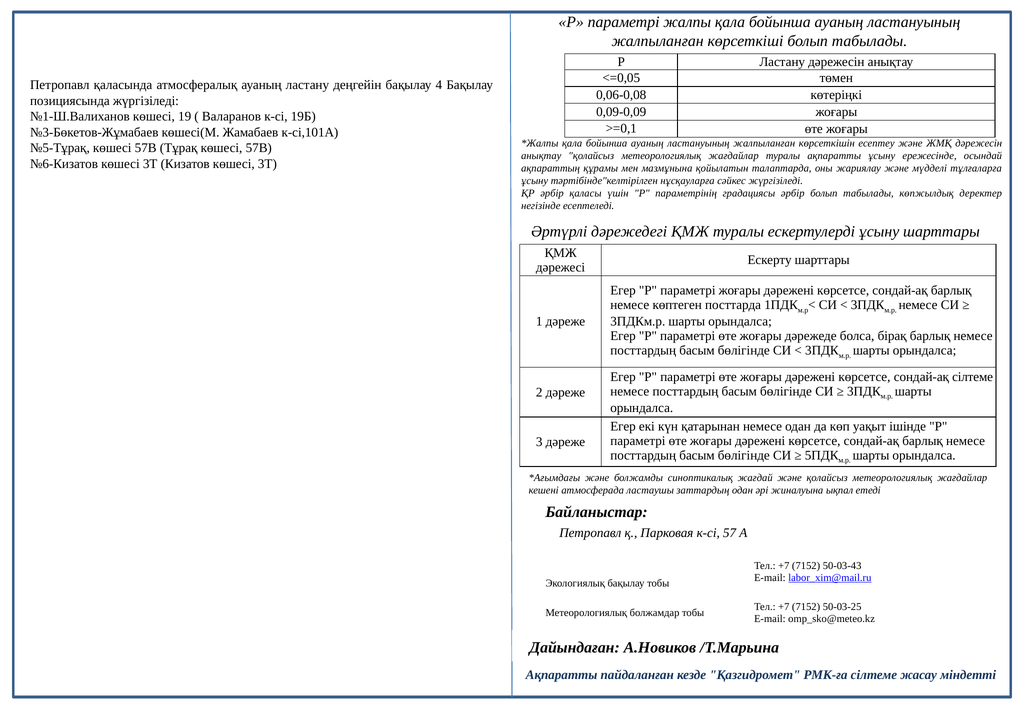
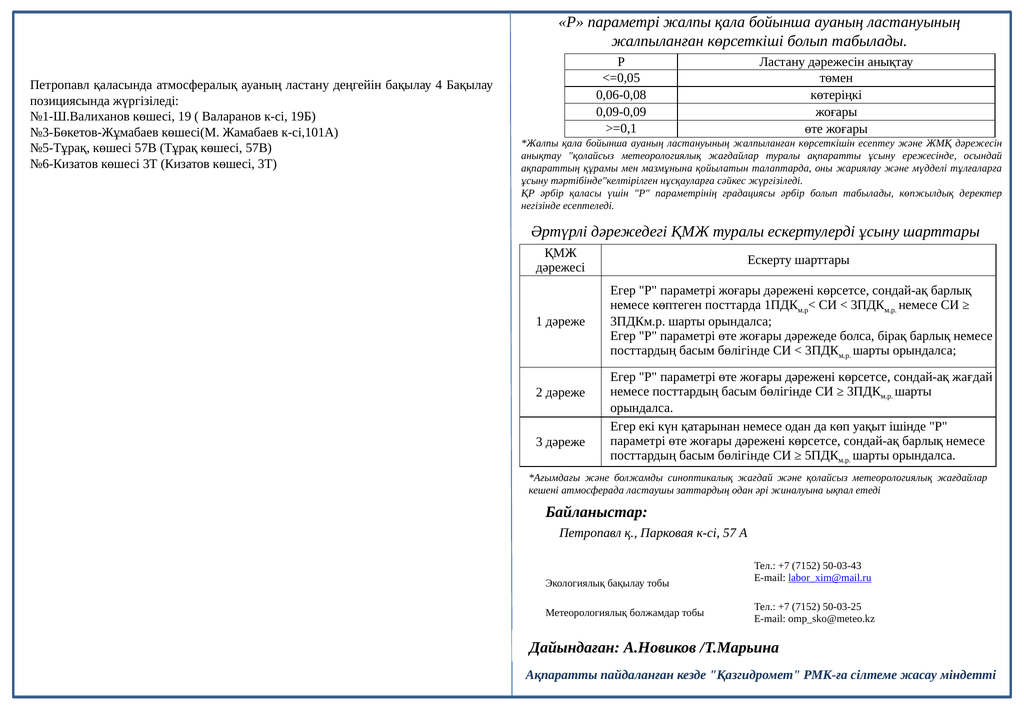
сондай-ақ сілтеме: сілтеме -> жағдай (972, 377)
